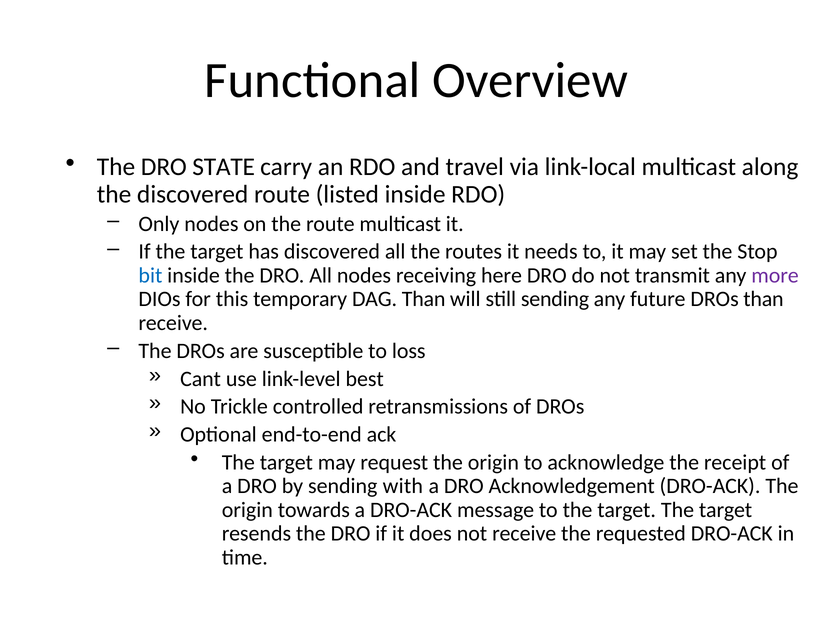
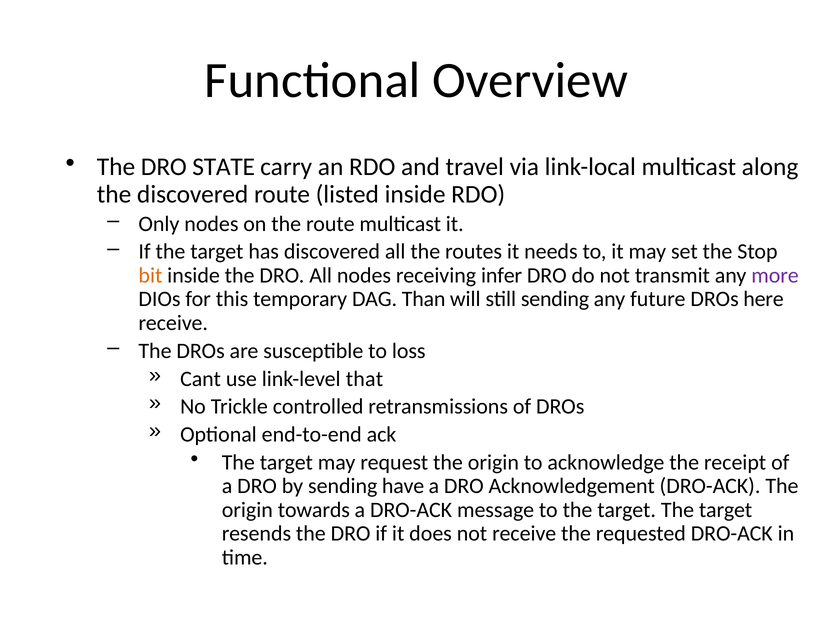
bit colour: blue -> orange (150, 275)
here: here -> infer (502, 275)
DROs than: than -> here (763, 299)
best: best -> that (365, 379)
with: with -> have (403, 486)
